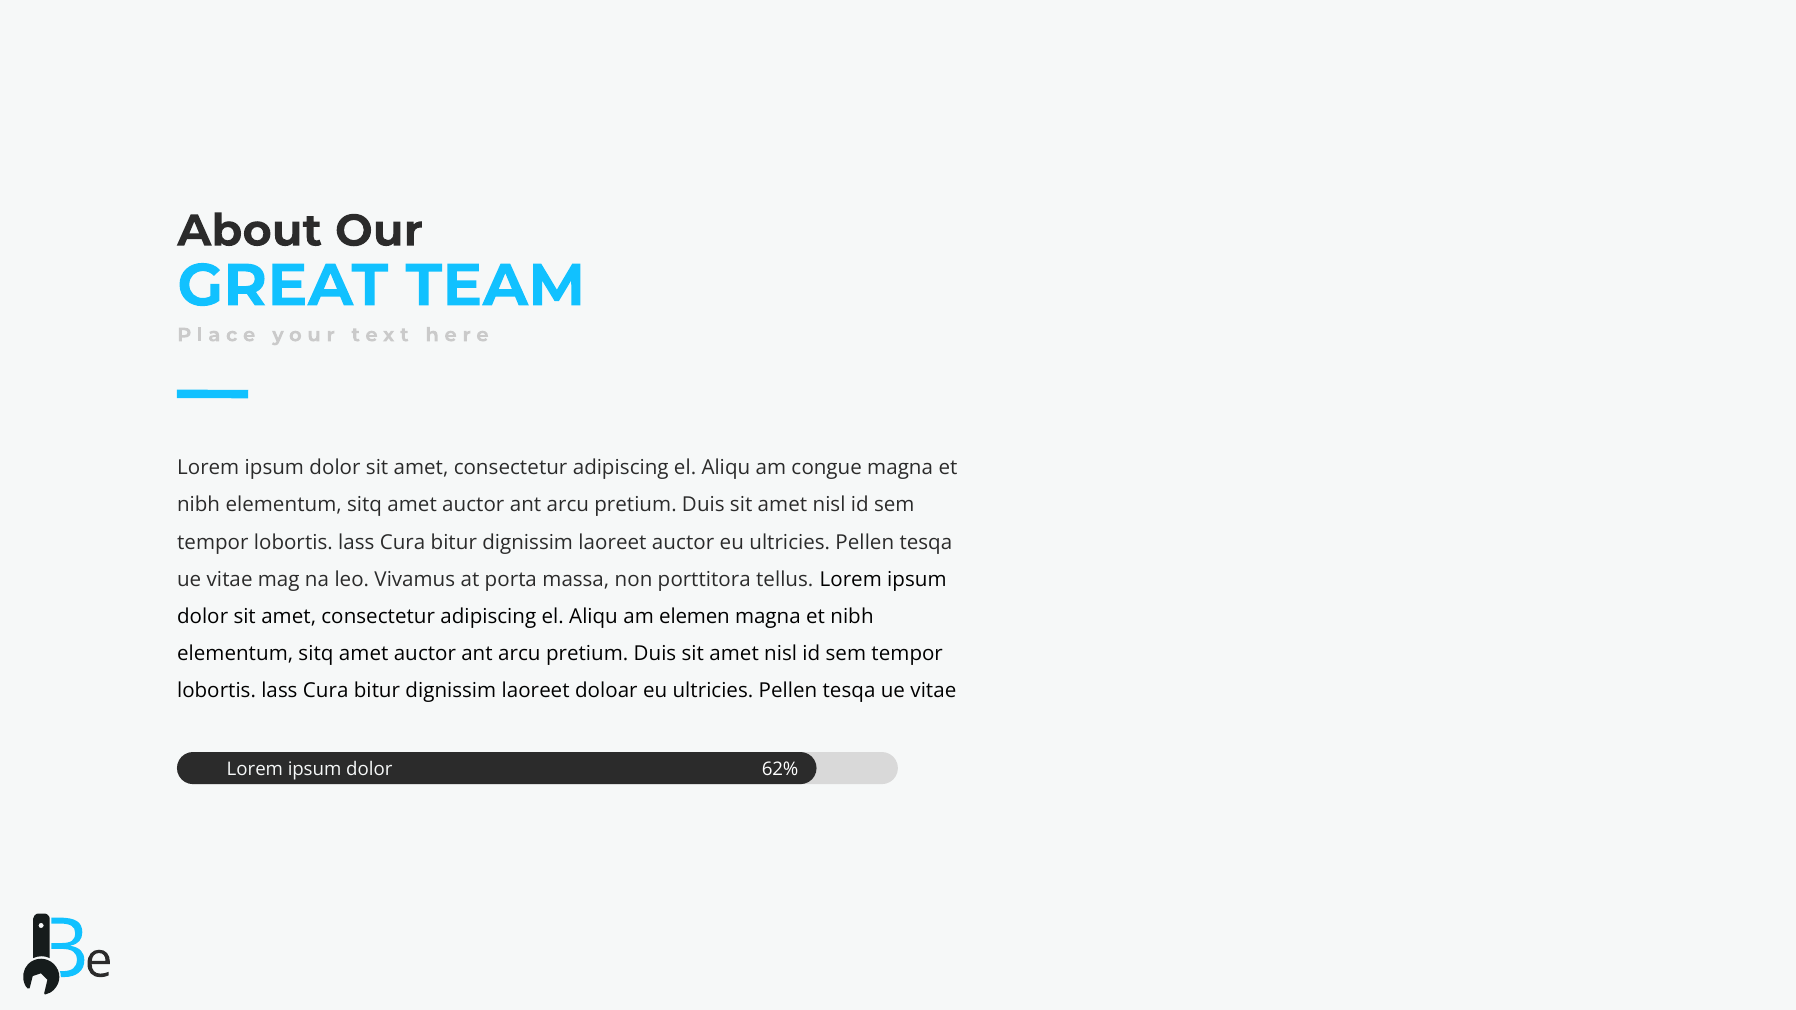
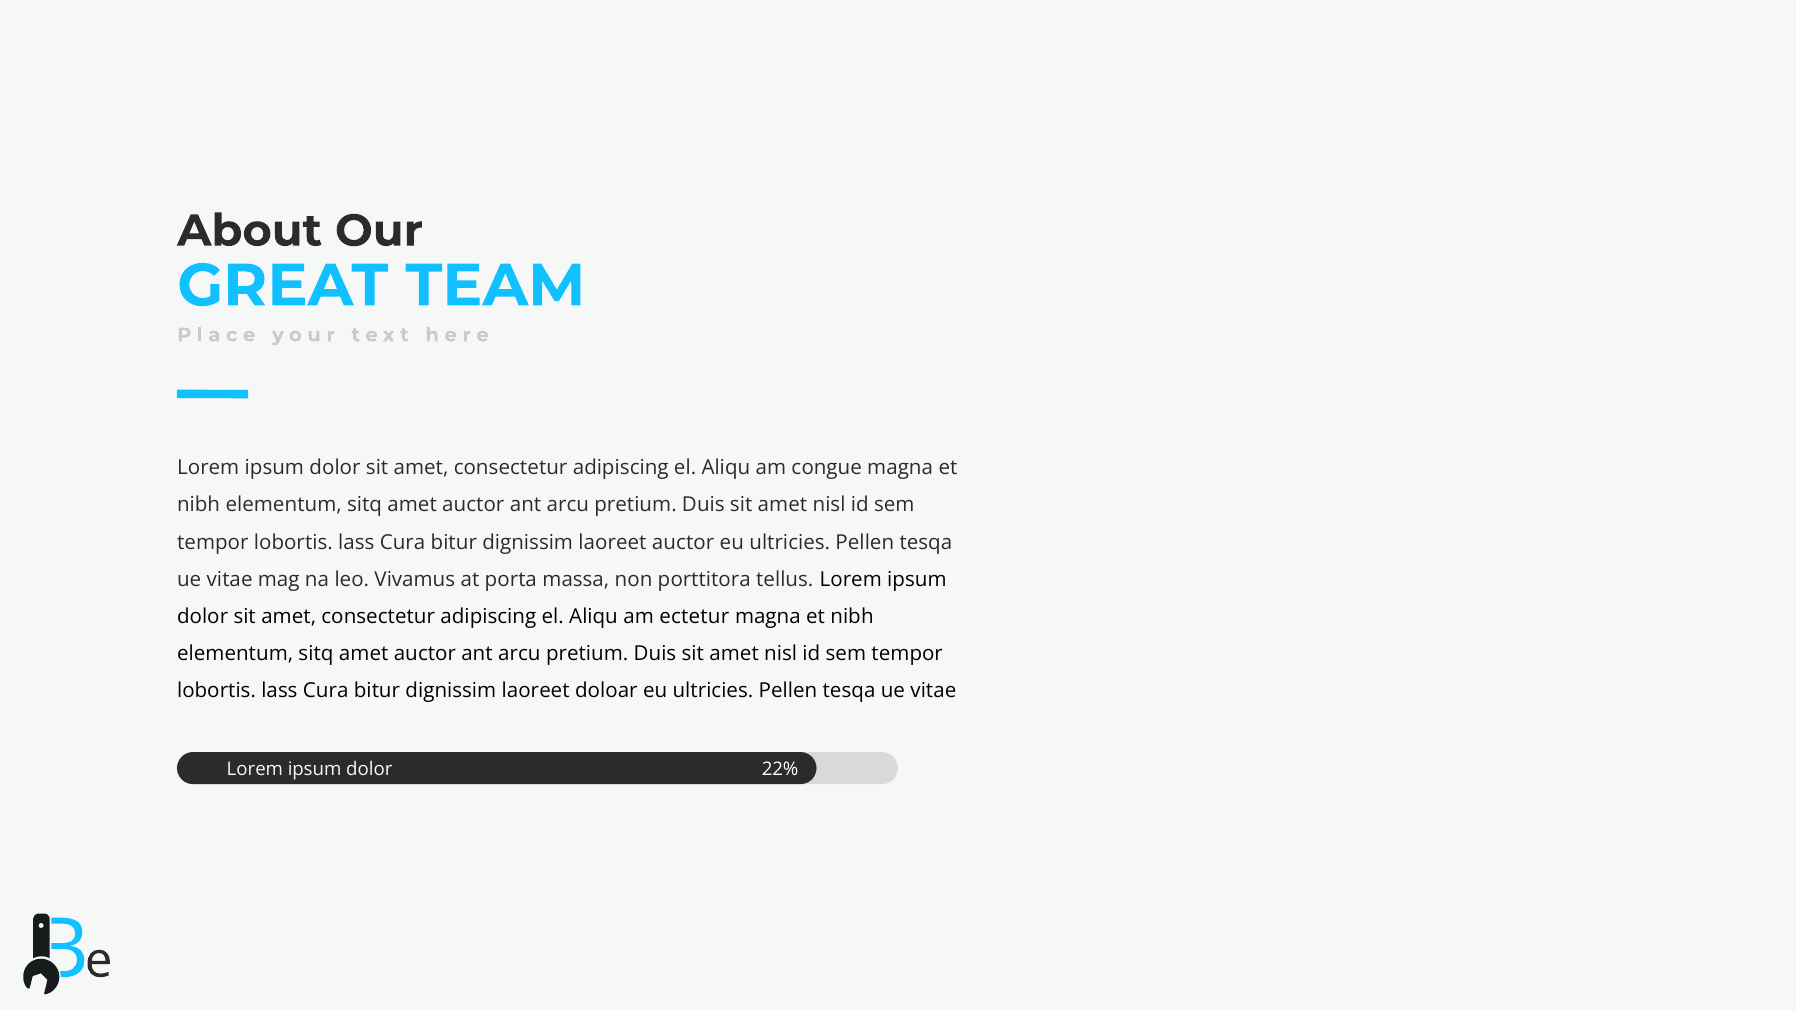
elemen: elemen -> ectetur (694, 617)
62%: 62% -> 22% (780, 770)
